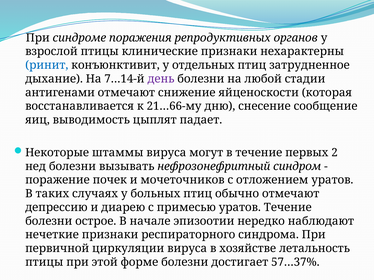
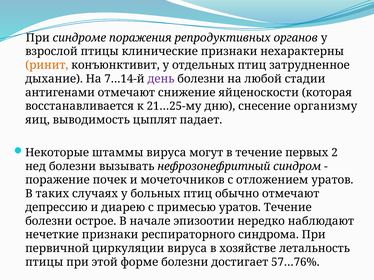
ринит colour: blue -> orange (47, 65)
21…66-му: 21…66-му -> 21…25-му (174, 106)
сообщение: сообщение -> организму (326, 106)
57…37%: 57…37% -> 57…76% (295, 263)
